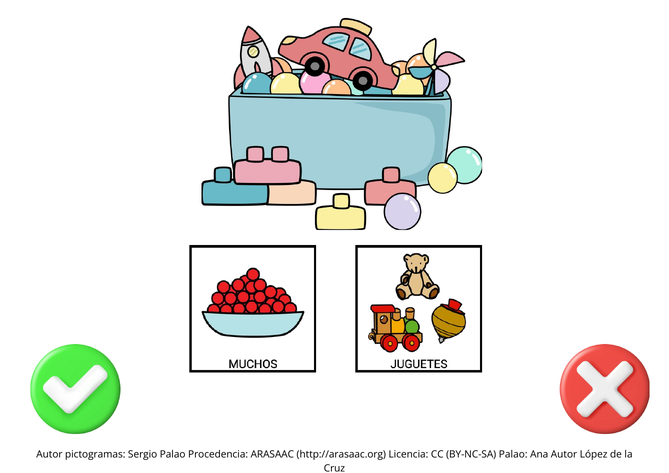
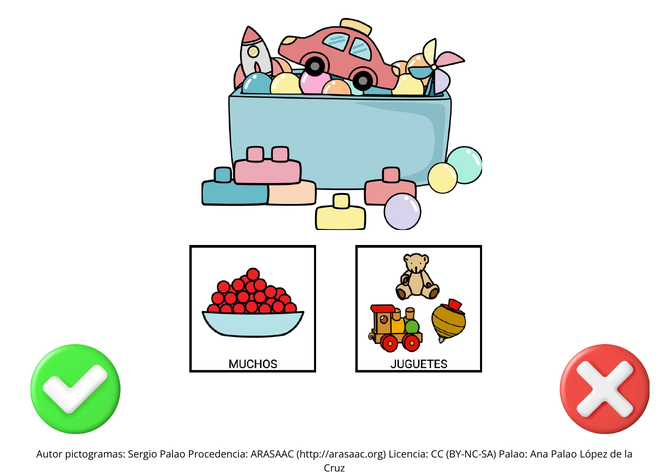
Ana Autor: Autor -> Palao (564, 454)
